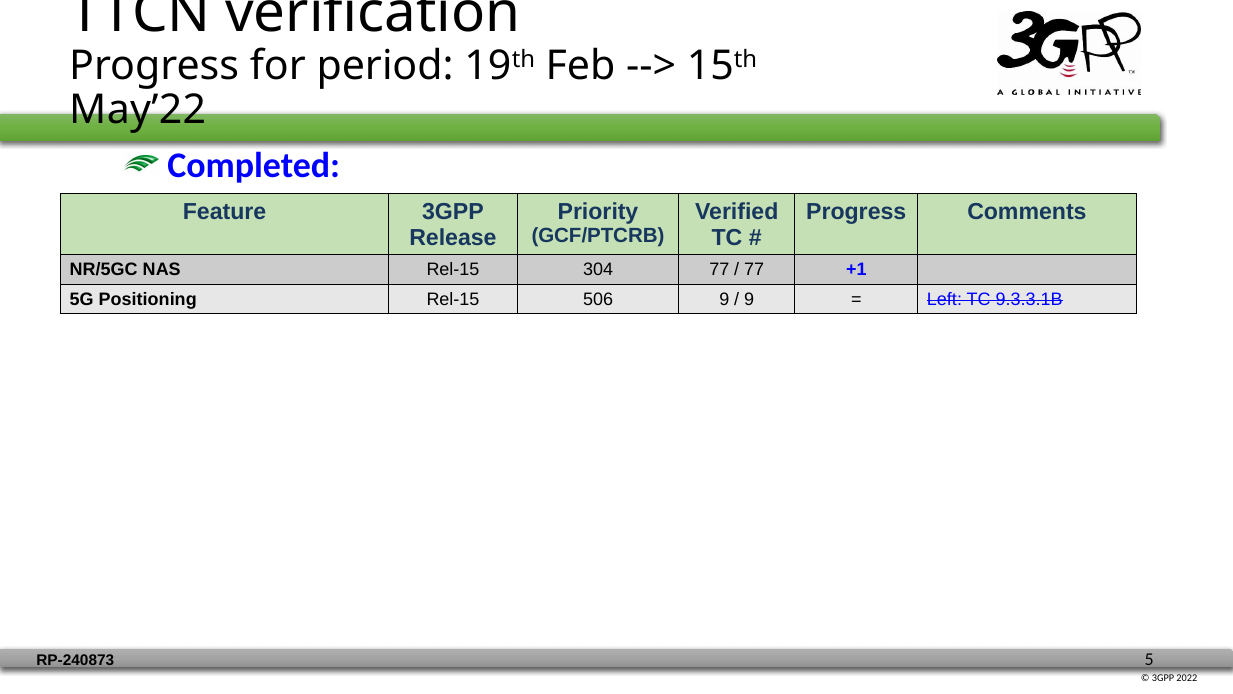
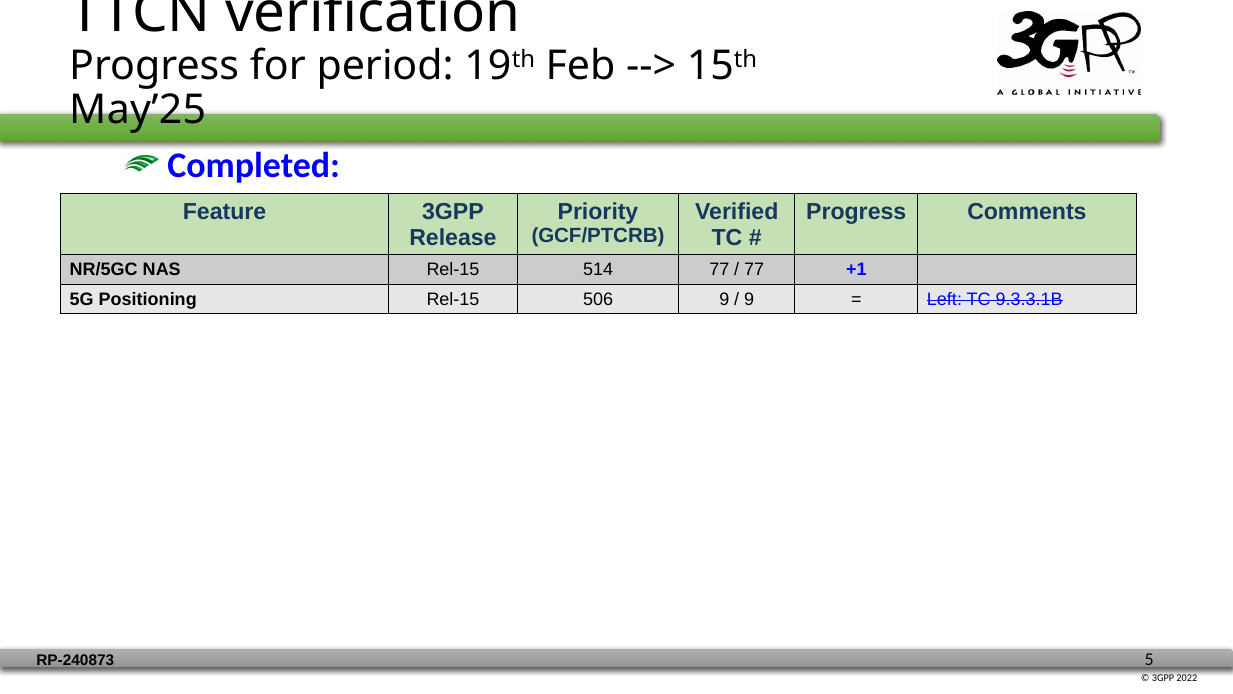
May’22: May’22 -> May’25 (138, 110)
304: 304 -> 514 (598, 270)
